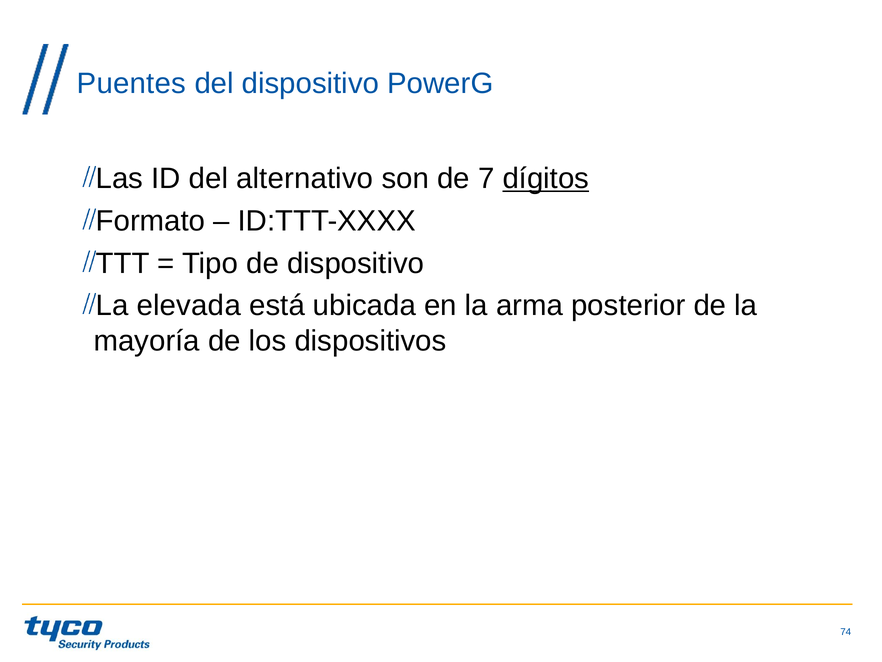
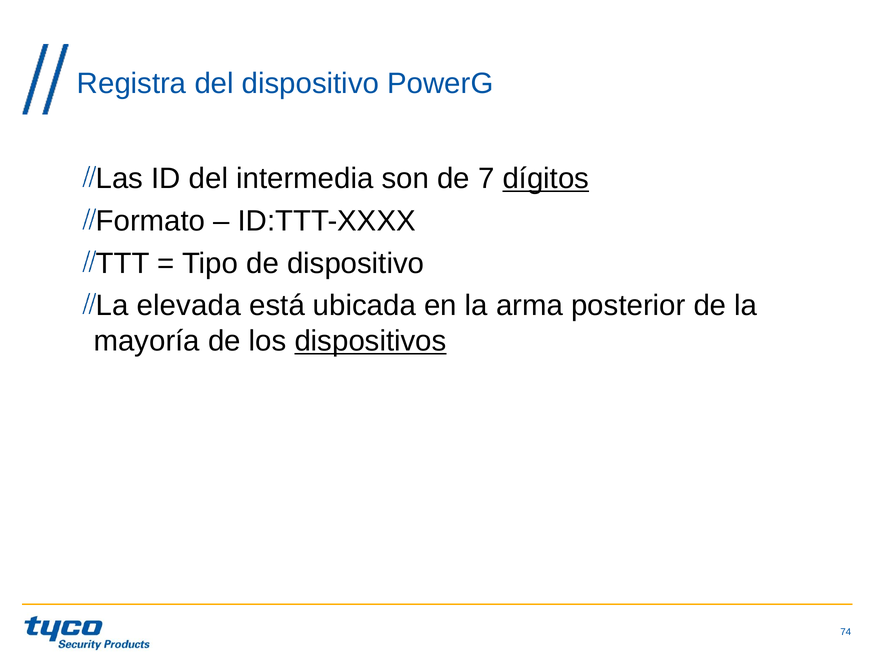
Puentes: Puentes -> Registra (132, 84)
alternativo: alternativo -> intermedia (305, 178)
dispositivos underline: none -> present (371, 341)
